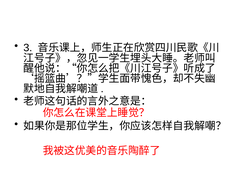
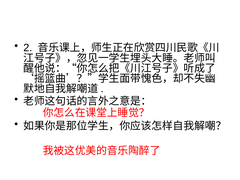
3: 3 -> 2 (28, 48)
